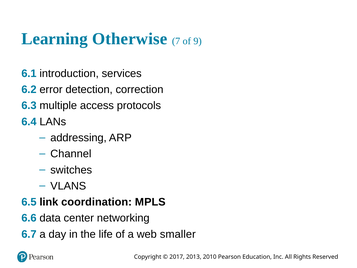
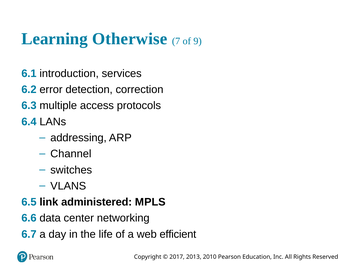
coordination: coordination -> administered (97, 202)
smaller: smaller -> efficient (178, 234)
